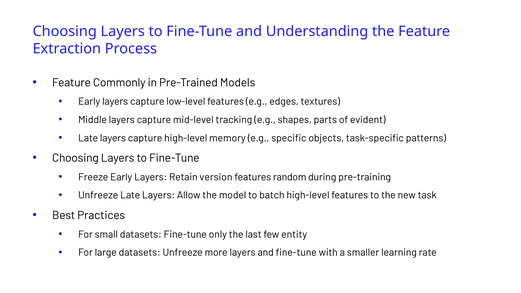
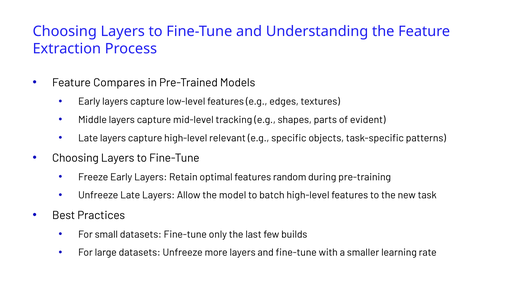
Commonly: Commonly -> Compares (119, 83)
memory: memory -> relevant (227, 138)
version: version -> optimal (216, 177)
entity: entity -> builds (294, 234)
